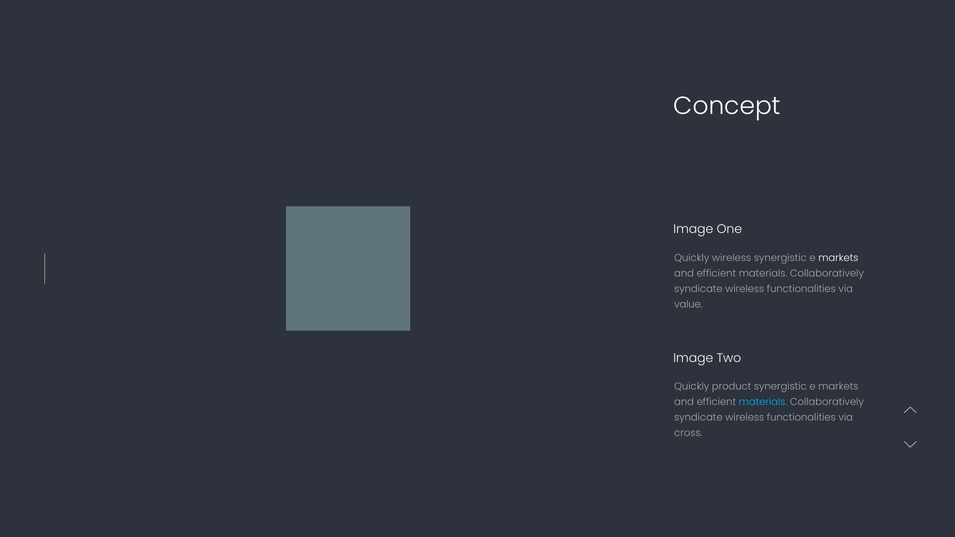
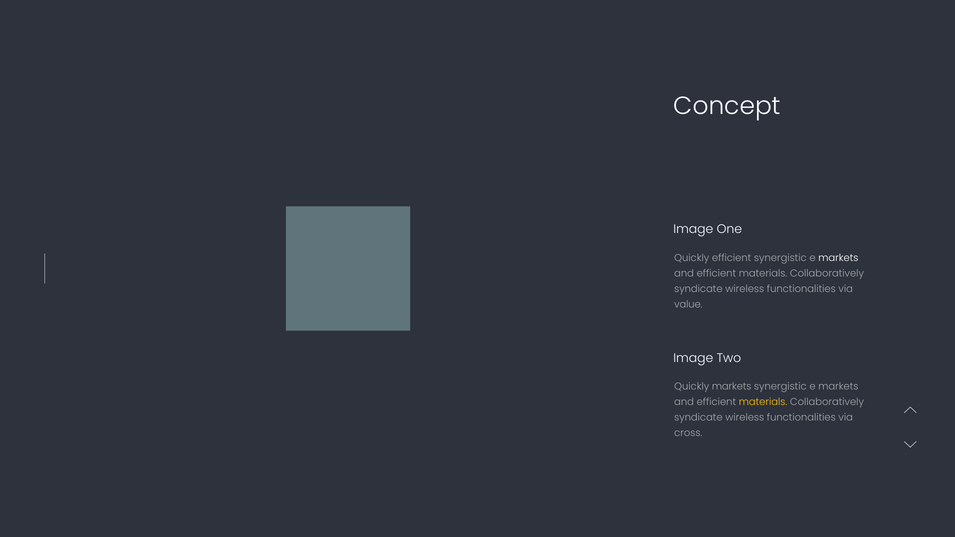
Quickly wireless: wireless -> efficient (732, 258)
Quickly product: product -> markets (732, 387)
materials colour: light blue -> yellow (763, 402)
